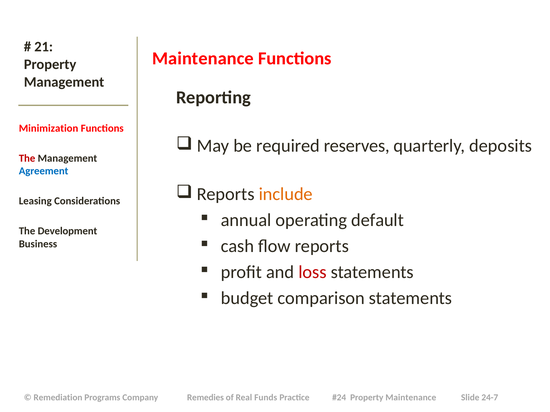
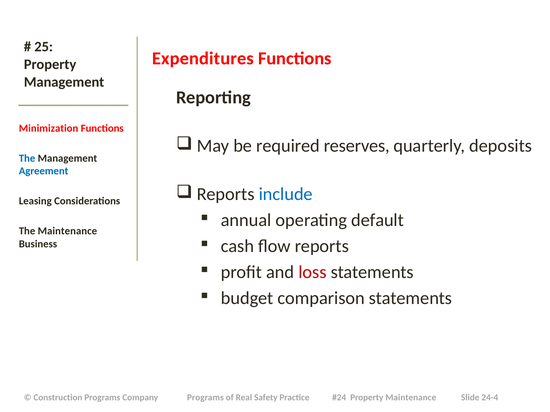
21: 21 -> 25 (44, 47)
Maintenance: Maintenance -> Expenditures (203, 58)
The colour: red -> blue (27, 159)
include colour: orange -> blue (286, 194)
The Development: Development -> Maintenance (67, 231)
Remediation: Remediation -> Construction (58, 398)
Company Remedies: Remedies -> Programs (205, 398)
Funds: Funds -> Safety (266, 398)
24-7: 24-7 -> 24-4 (490, 398)
